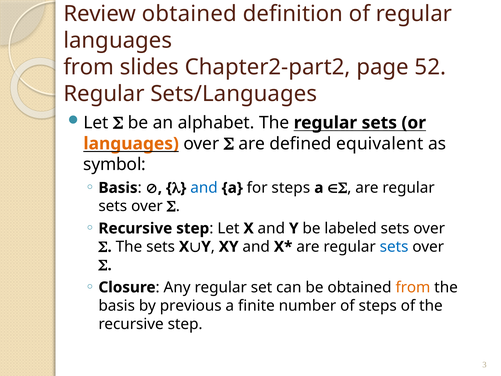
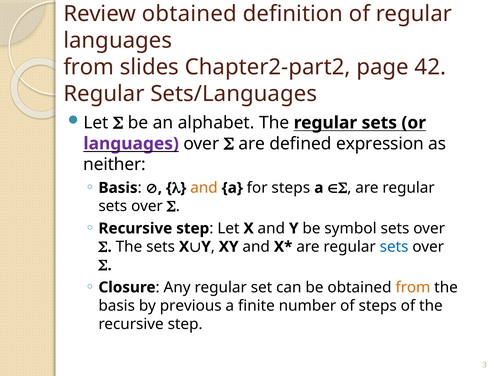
52: 52 -> 42 (430, 67)
languages colour: orange -> purple (131, 144)
equivalent: equivalent -> expression (380, 144)
symbol: symbol -> neither (115, 164)
and colour: blue -> orange (204, 188)
labeled: labeled -> symbol (350, 228)
